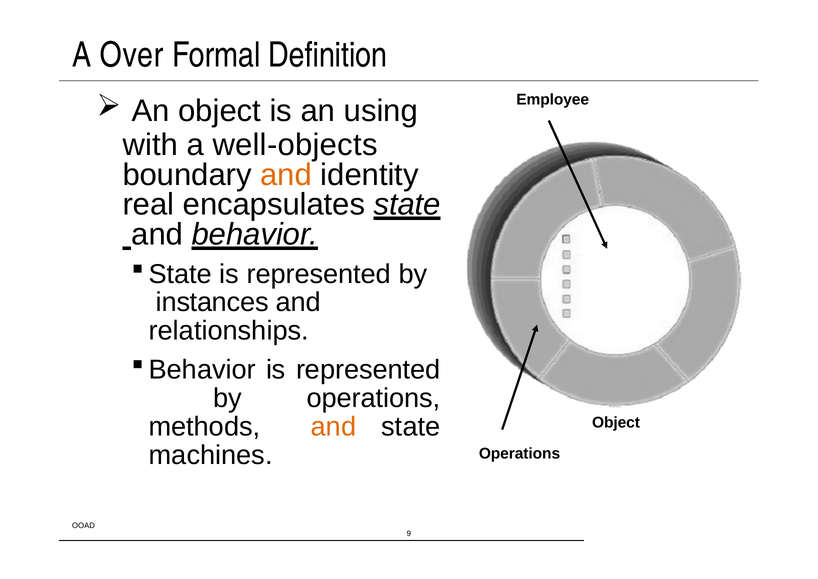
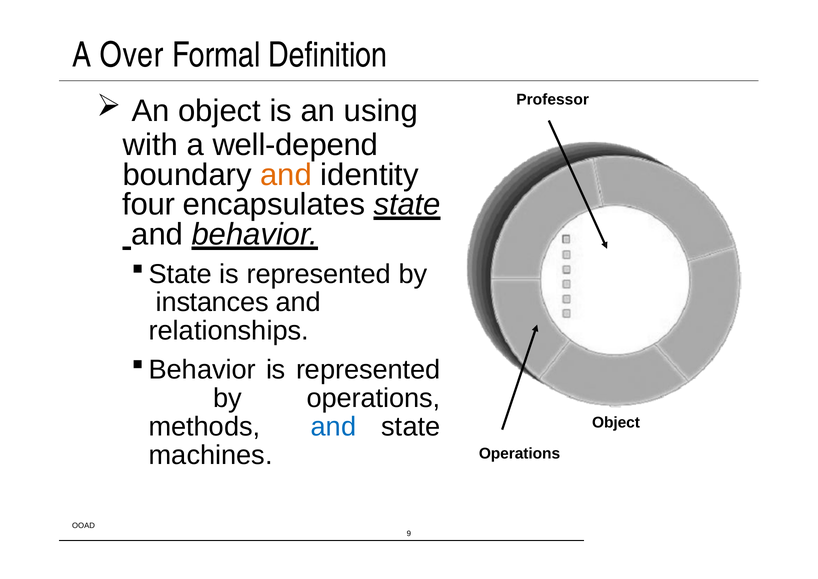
Employee: Employee -> Professor (553, 100)
well-objects: well-objects -> well-depend (295, 145)
real: real -> four (149, 204)
and colour: orange -> blue (333, 426)
